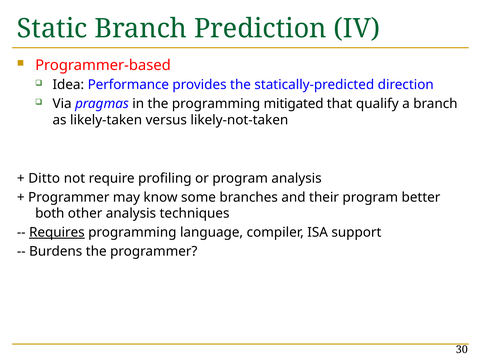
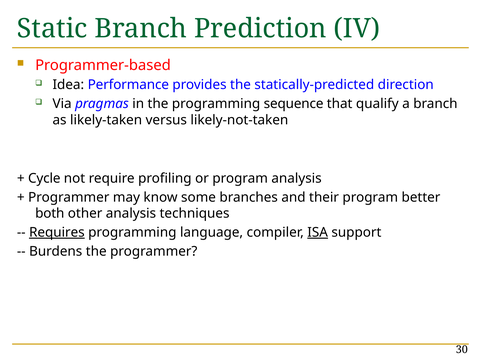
mitigated: mitigated -> sequence (294, 104)
Ditto: Ditto -> Cycle (44, 178)
ISA underline: none -> present (318, 232)
